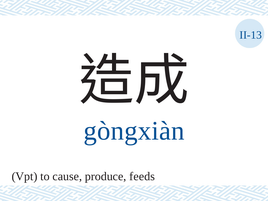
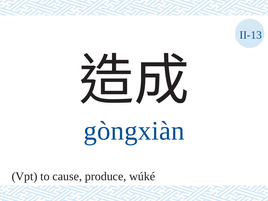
feeds: feeds -> wúké (142, 176)
